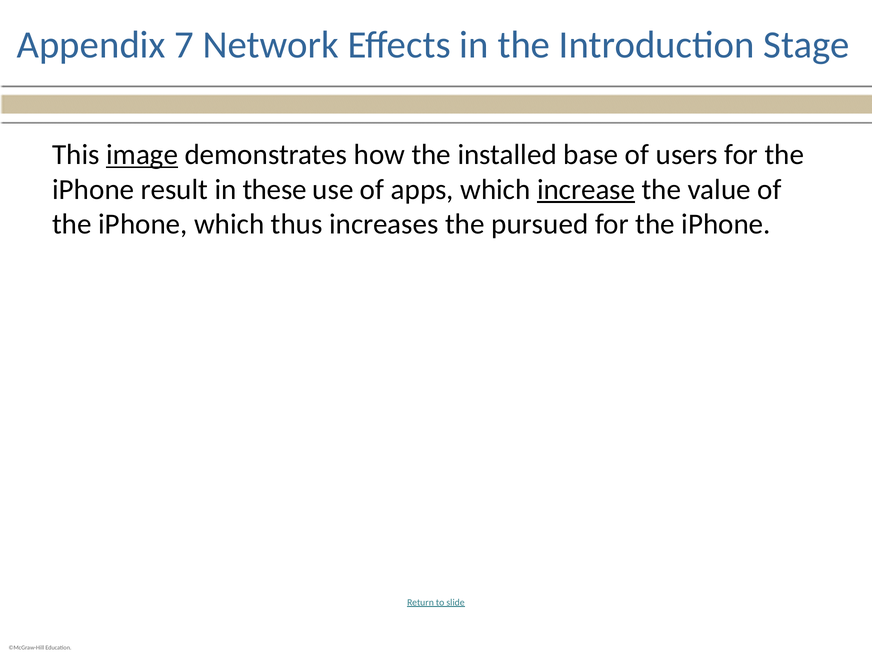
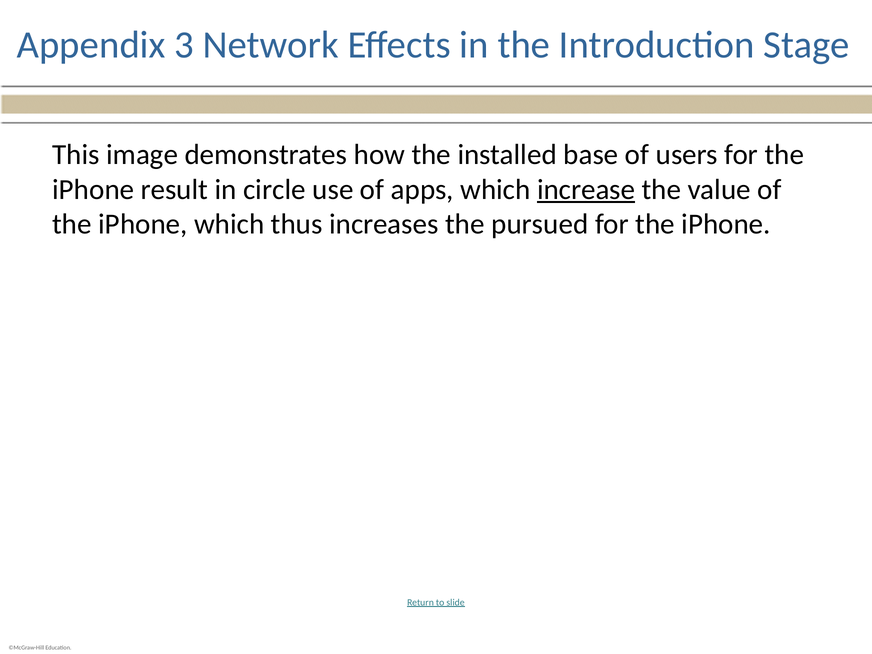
7: 7 -> 3 (184, 45)
image underline: present -> none (142, 155)
these: these -> circle (274, 190)
